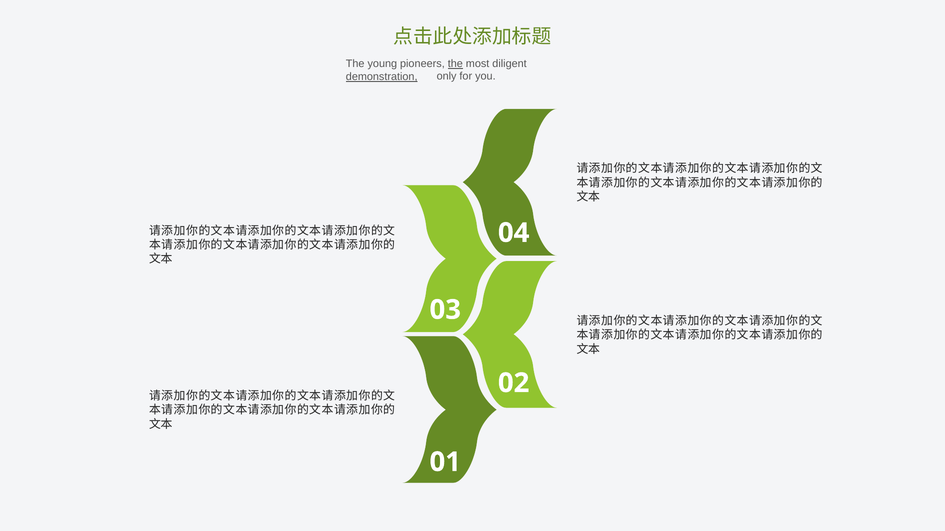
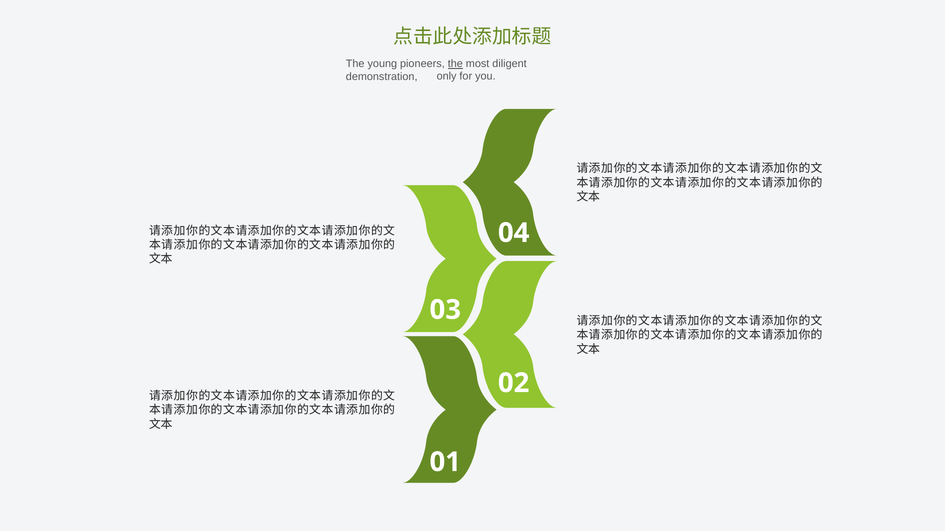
demonstration underline: present -> none (382, 77)
